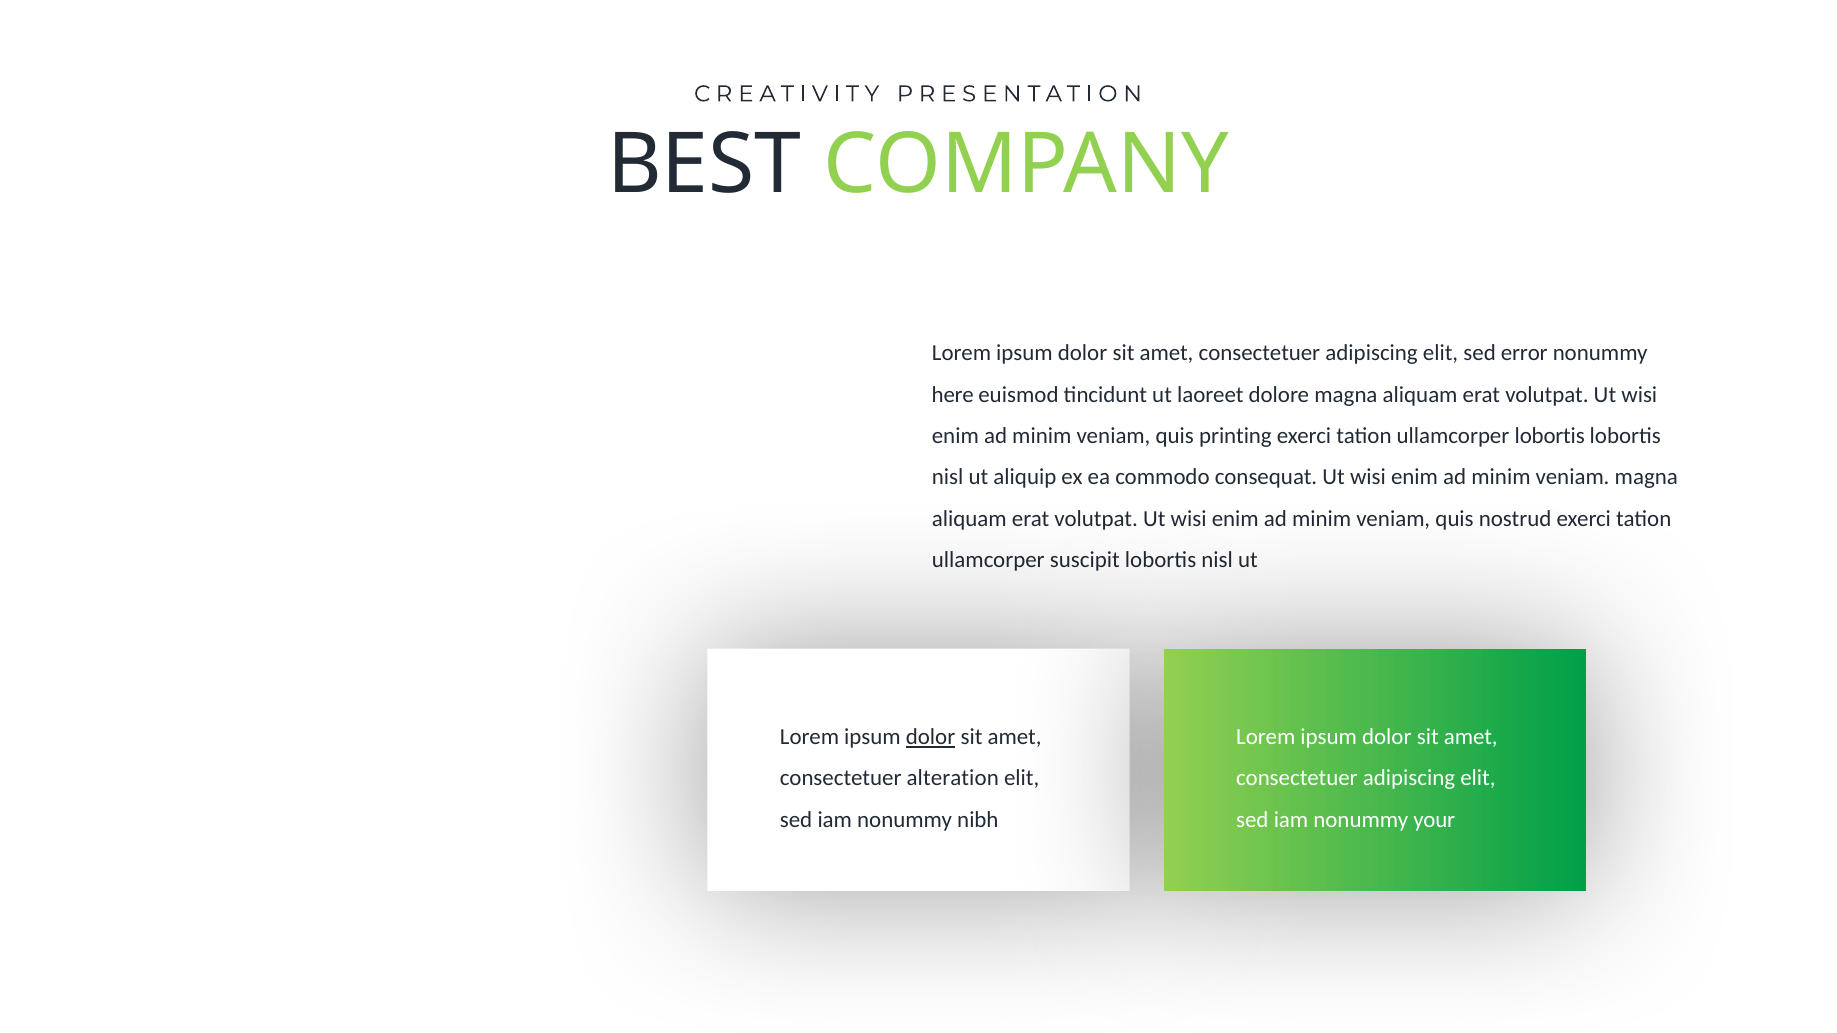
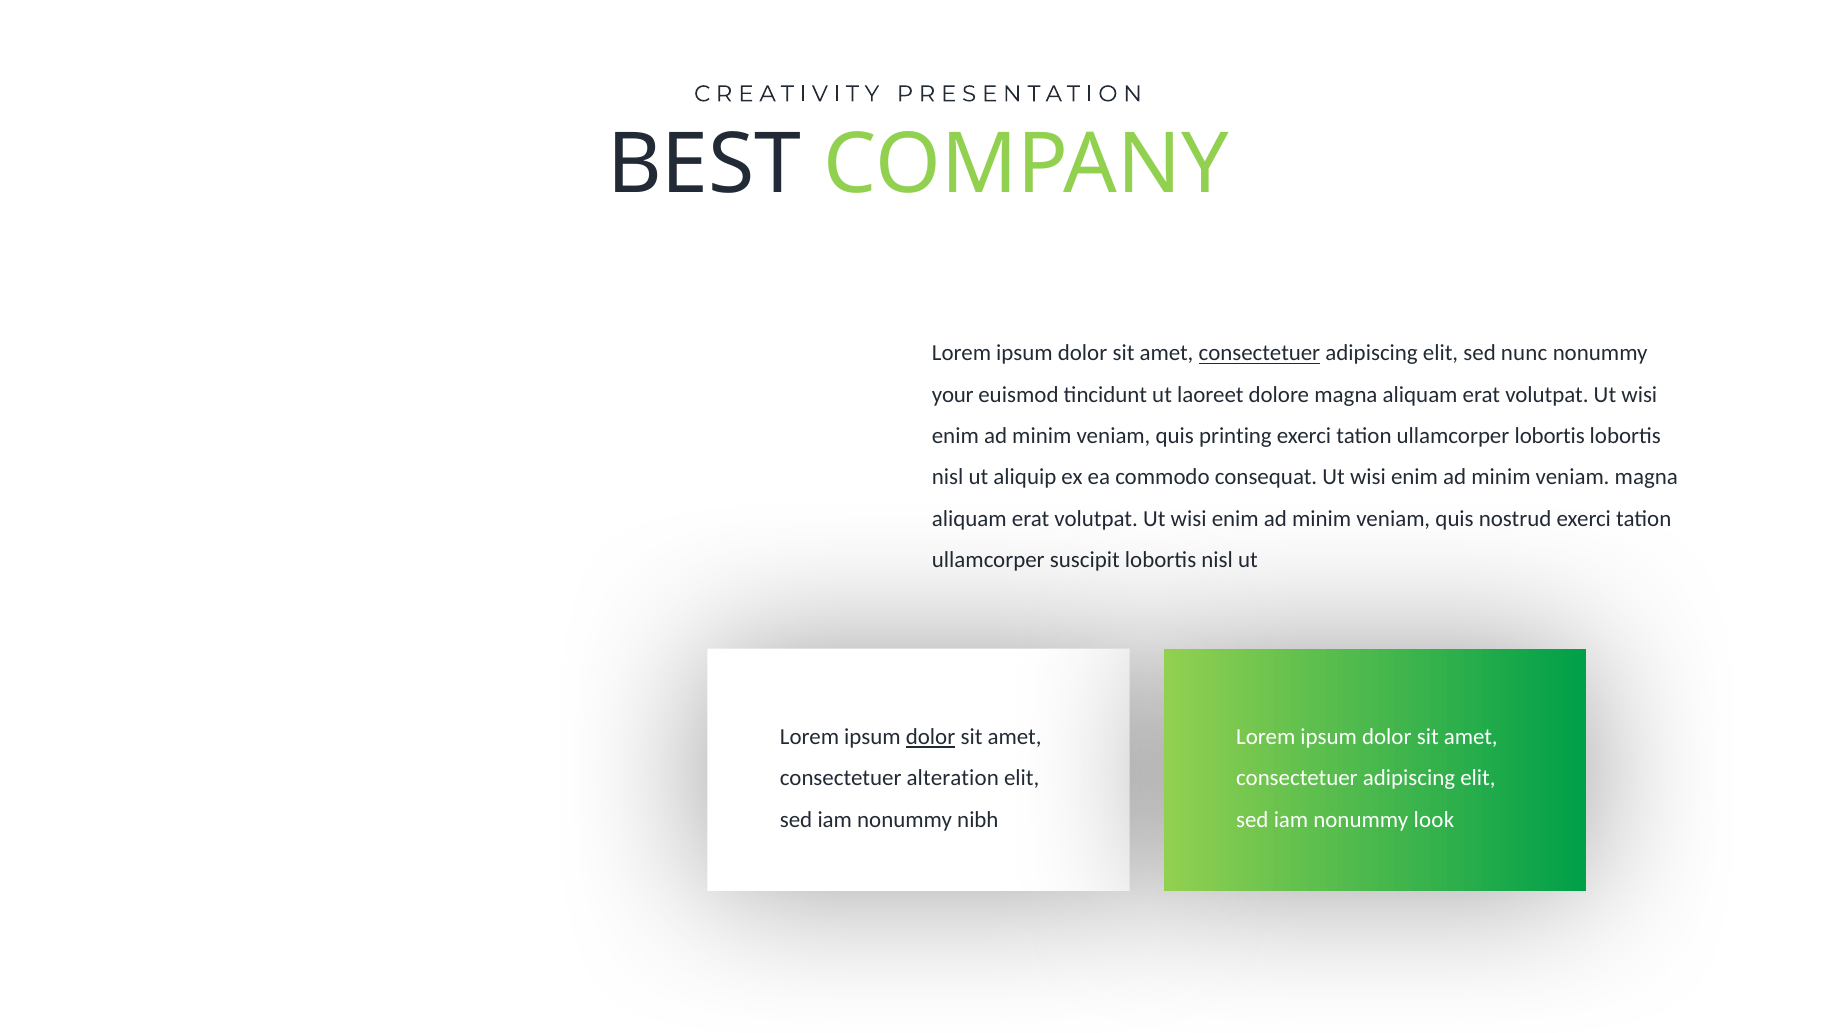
consectetuer underline: none -> present (1259, 354)
error: error -> nunc (1524, 354)
here: here -> your (953, 395)
your: your -> look (1434, 820)
